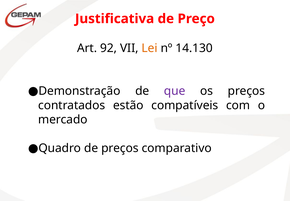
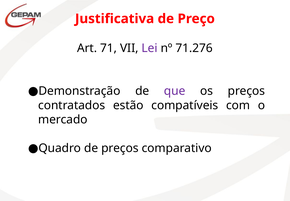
92: 92 -> 71 (109, 48)
Lei colour: orange -> purple (150, 48)
14.130: 14.130 -> 71.276 (194, 48)
